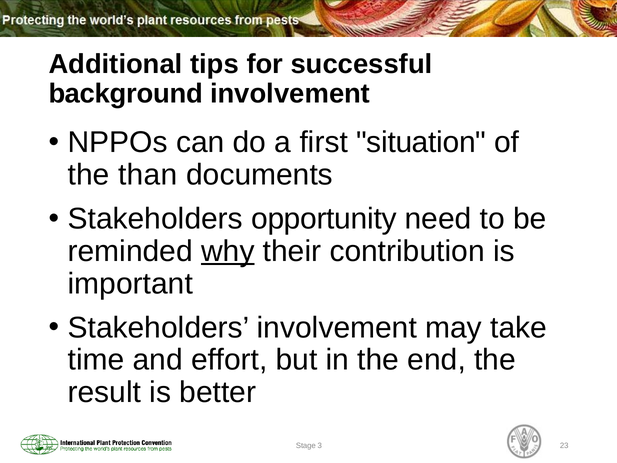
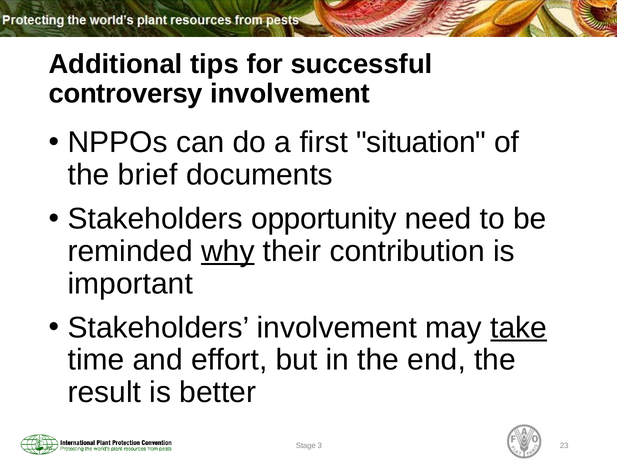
background: background -> controversy (126, 94)
than: than -> brief (148, 175)
take underline: none -> present (519, 327)
